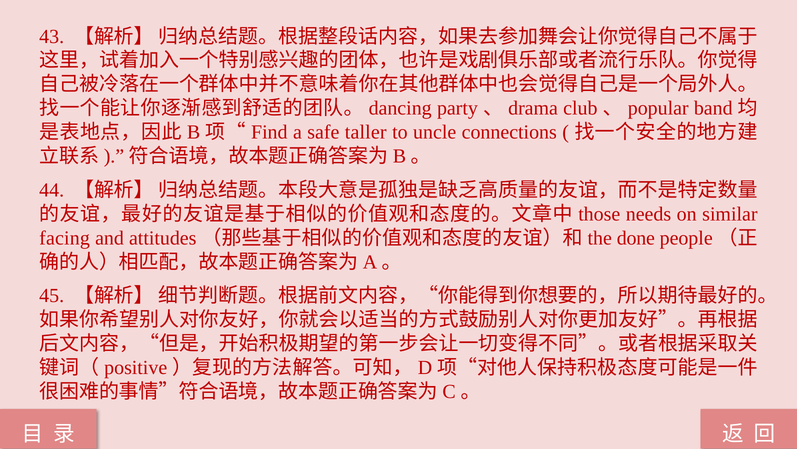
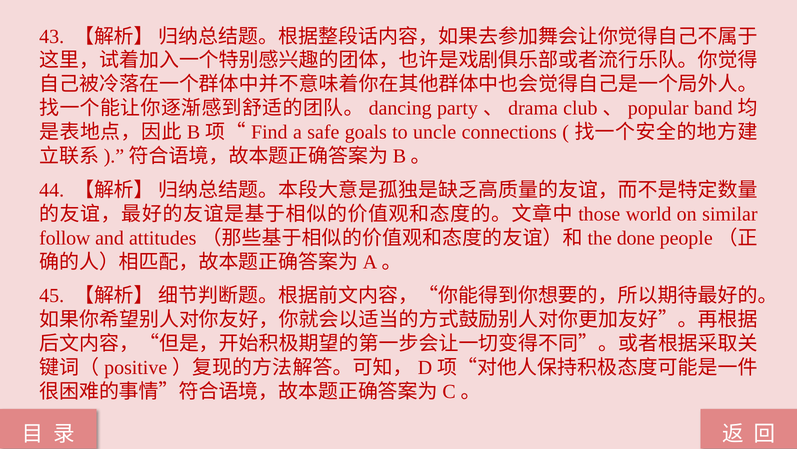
taller: taller -> goals (366, 132)
needs: needs -> world (649, 214)
facing: facing -> follow (65, 238)
